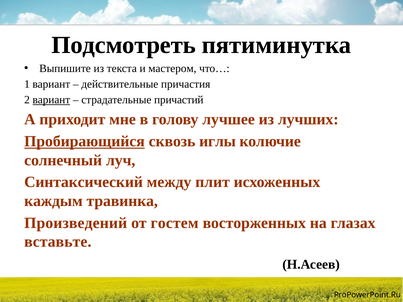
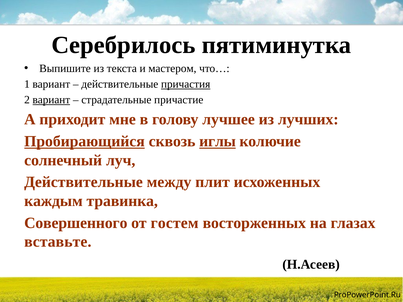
Подсмотреть: Подсмотреть -> Серебрилось (123, 45)
причастия underline: none -> present (186, 84)
причастий: причастий -> причастие (179, 100)
иглы underline: none -> present (218, 141)
Синтаксический: Синтаксический -> Действительные (84, 182)
Произведений: Произведений -> Совершенного (76, 223)
